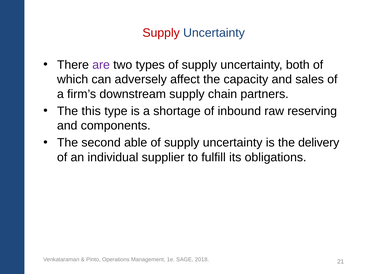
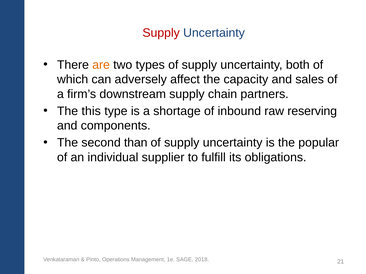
are colour: purple -> orange (101, 65)
able: able -> than (136, 143)
delivery: delivery -> popular (319, 143)
